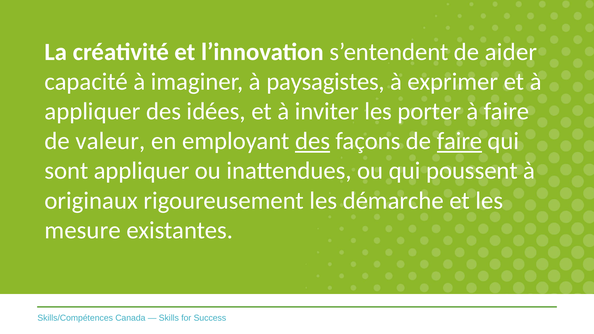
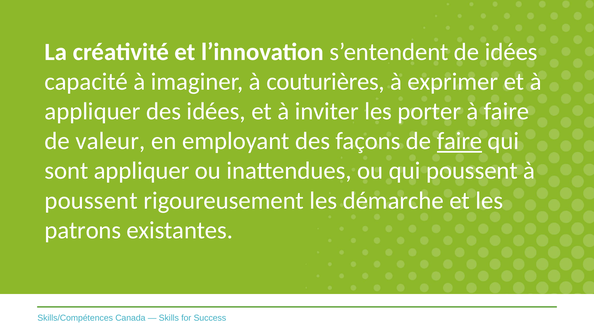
de aider: aider -> idées (511, 52)
paysagistes: paysagistes -> couturières (326, 82)
des underline: present -> none (313, 141)
originaux: originaux -> poussent (91, 201)
mesure: mesure -> patrons (83, 230)
